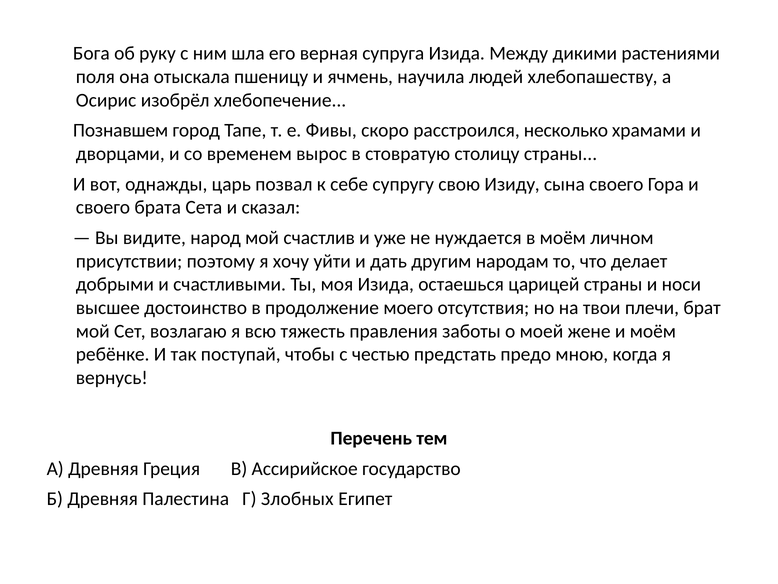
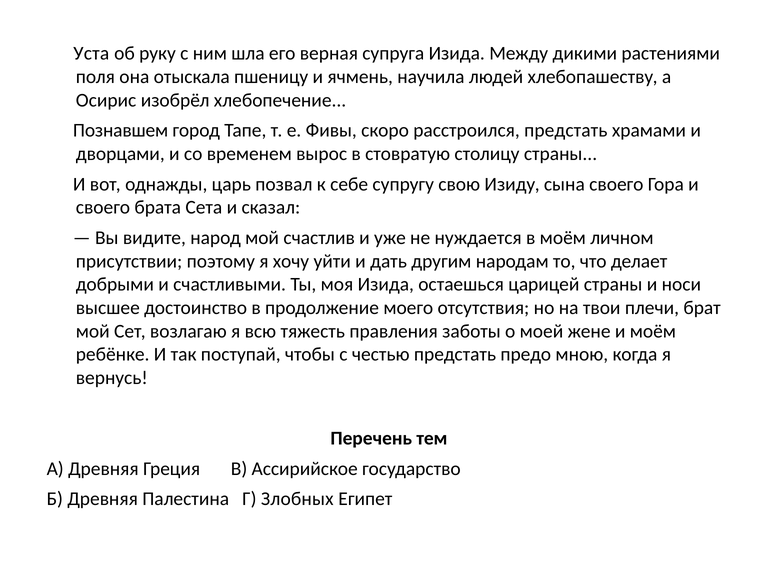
Бога: Бога -> Уста (91, 53)
расстроился несколько: несколько -> предстать (566, 130)
